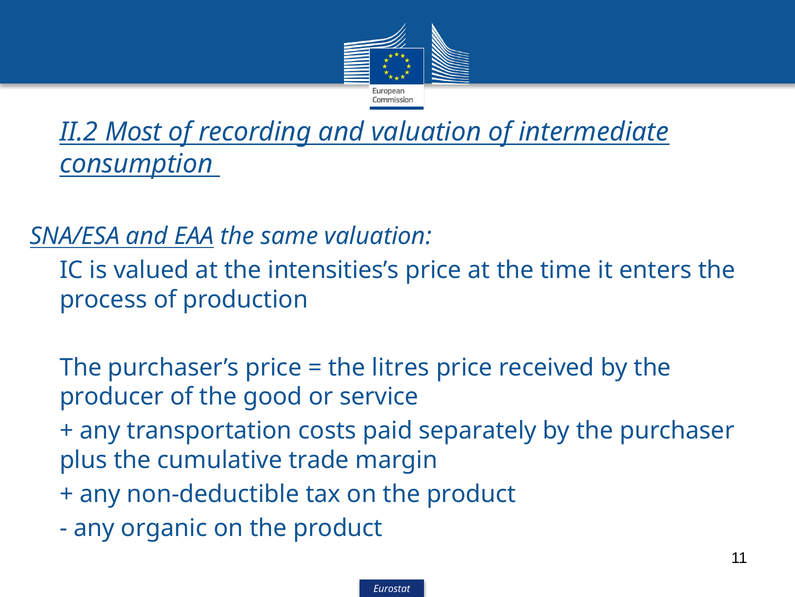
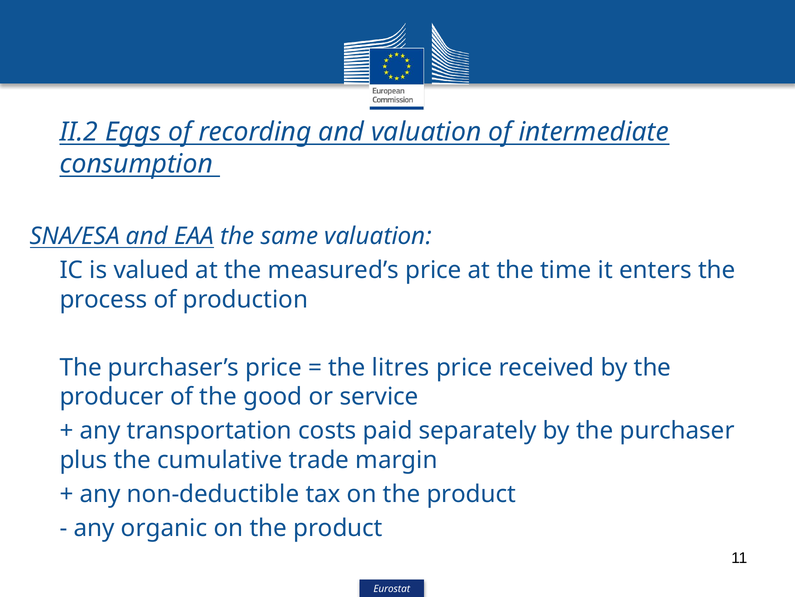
Most: Most -> Eggs (133, 132)
intensities’s: intensities’s -> measured’s (333, 270)
